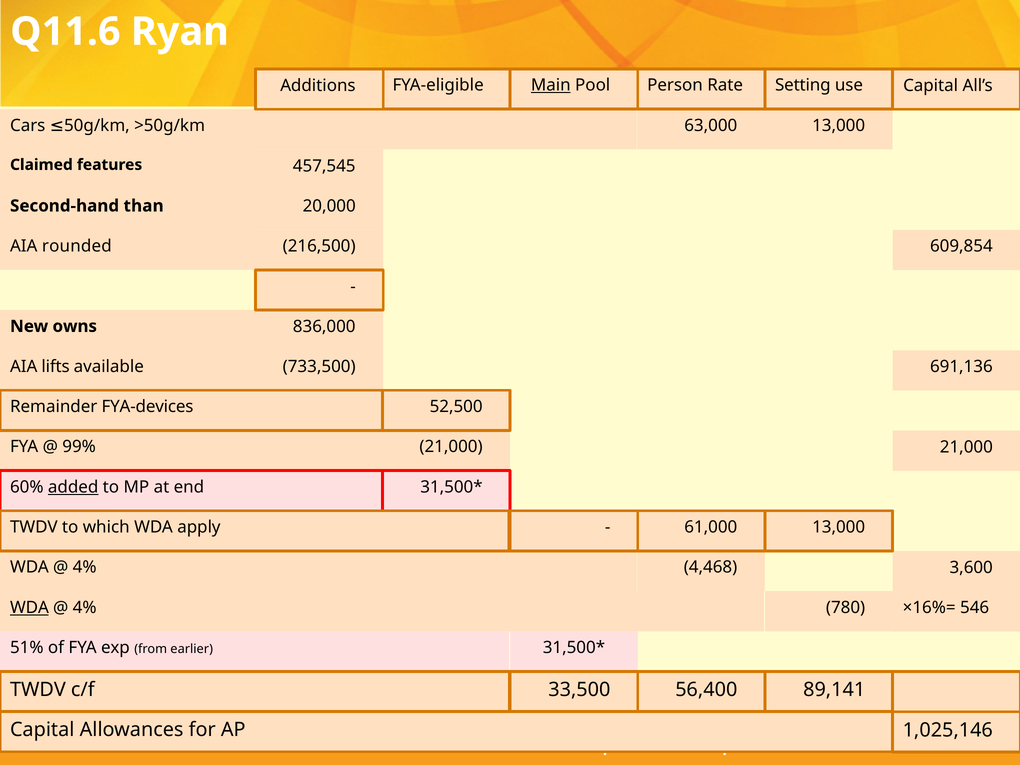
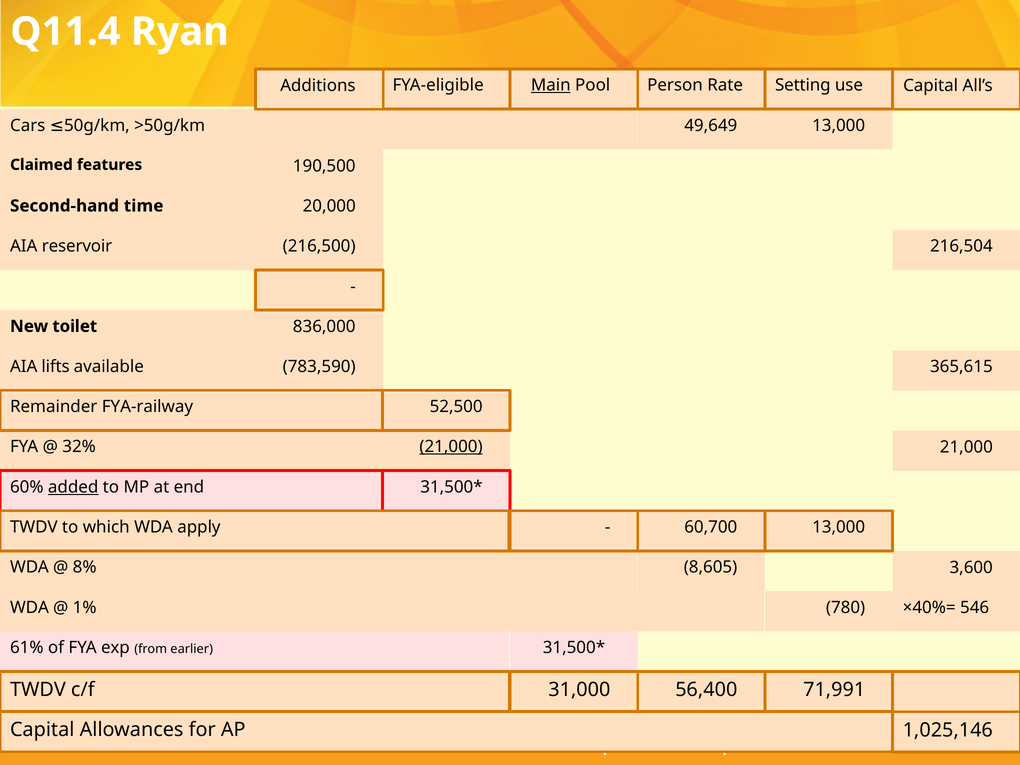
Q11.6: Q11.6 -> Q11.4 (65, 32)
63,000: 63,000 -> 49,649 (711, 126)
457,545: 457,545 -> 190,500 (324, 166)
than: than -> time (144, 206)
rounded: rounded -> reservoir (77, 246)
609,854: 609,854 -> 216,504 (961, 246)
owns: owns -> toilet (75, 326)
733,500: 733,500 -> 783,590 (319, 367)
691,136: 691,136 -> 365,615 (961, 367)
FYA-devices: FYA-devices -> FYA-railway (147, 407)
99%: 99% -> 32% (79, 447)
21,000 underline: none -> present (451, 447)
61,000: 61,000 -> 60,700 (711, 527)
4%: 4% -> 8% (85, 567)
4,468: 4,468 -> 8,605 (711, 567)
WDA underline: present -> none (29, 608)
4%: 4% -> 1% (85, 608)
×16%=: ×16%= -> ×40%= (929, 608)
51%: 51% -> 61% (27, 648)
33,500: 33,500 -> 31,000 (579, 690)
89,141: 89,141 -> 71,991 (834, 690)
